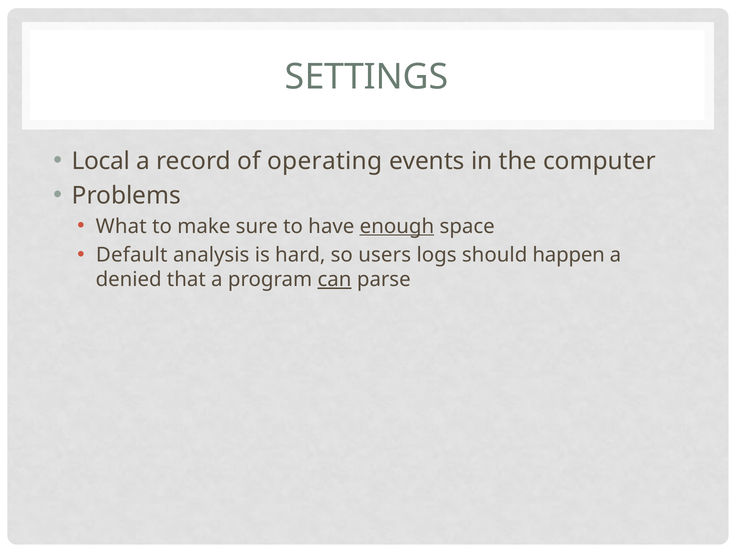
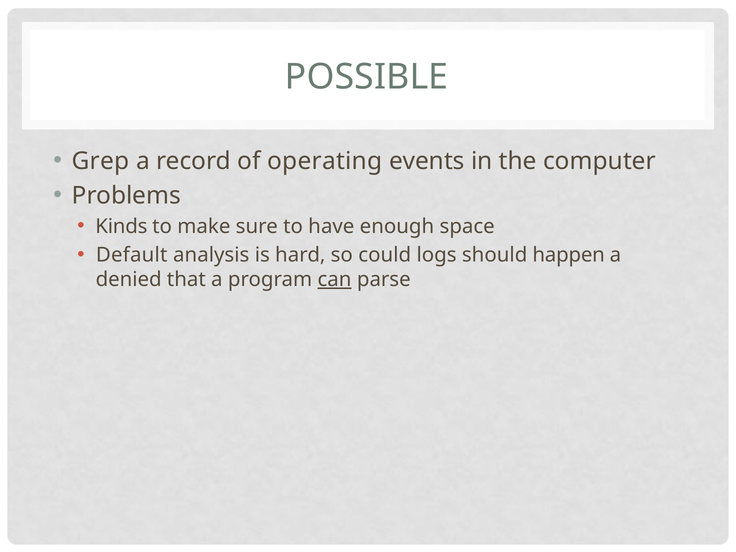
SETTINGS: SETTINGS -> POSSIBLE (367, 77)
Local: Local -> Grep (101, 161)
What: What -> Kinds (121, 226)
enough underline: present -> none (397, 226)
users: users -> could (385, 255)
